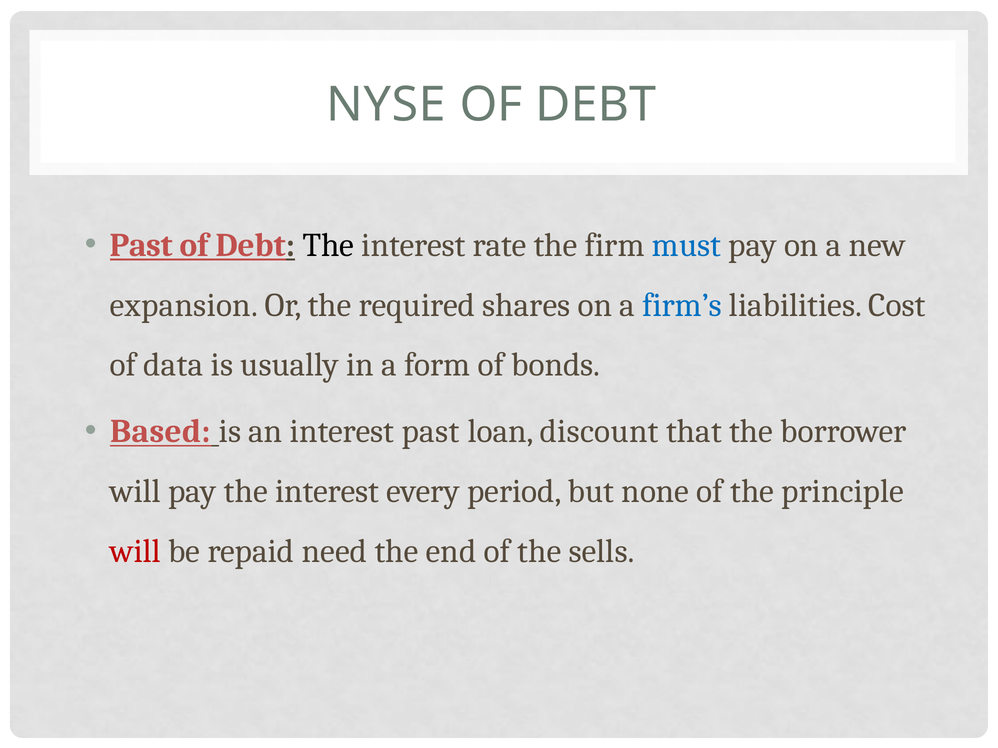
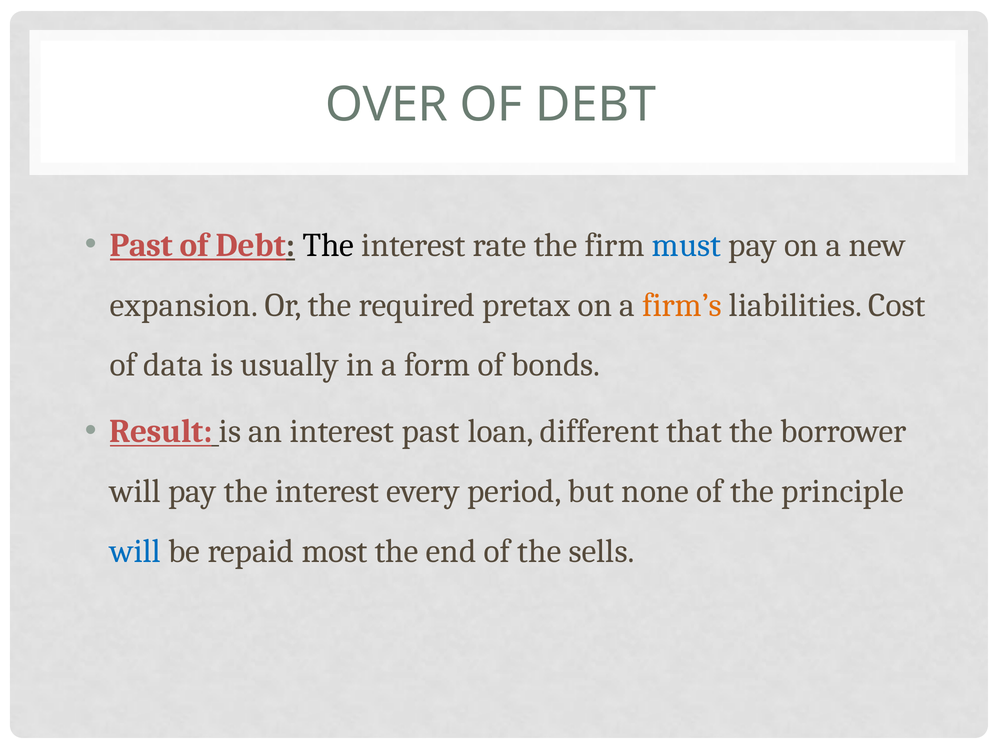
NYSE: NYSE -> OVER (387, 105)
shares: shares -> pretax (526, 305)
firm’s colour: blue -> orange (682, 305)
Based: Based -> Result (161, 432)
discount: discount -> different (599, 432)
will colour: red -> blue (135, 551)
need: need -> most (335, 551)
